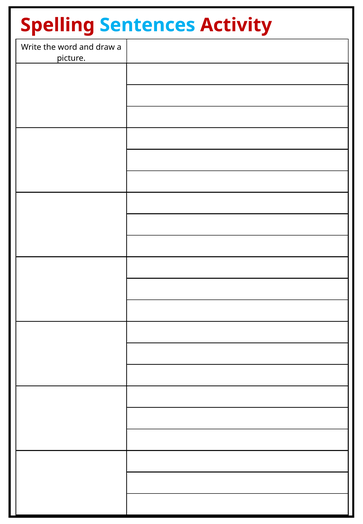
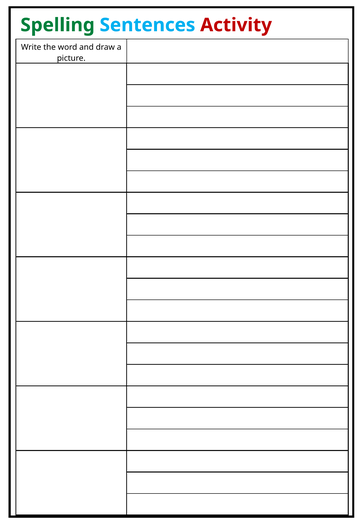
Spelling colour: red -> green (58, 25)
